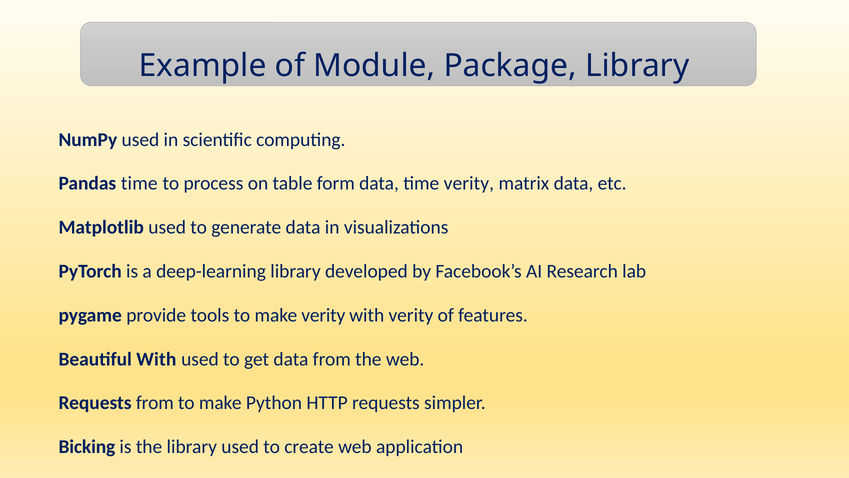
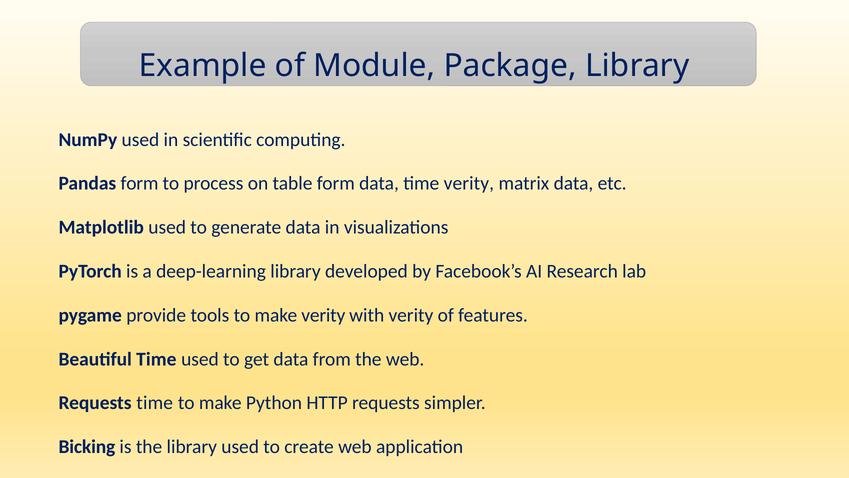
Pandas time: time -> form (139, 183)
Beautiful With: With -> Time (156, 359)
Requests from: from -> time (155, 403)
